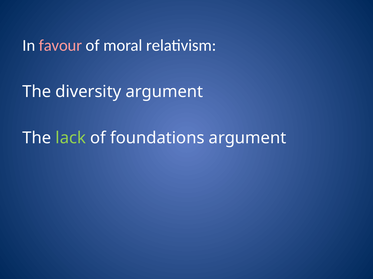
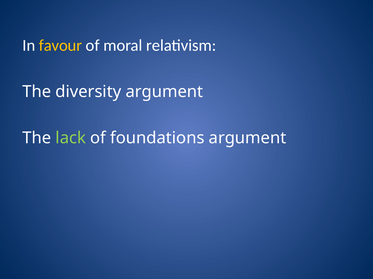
favour colour: pink -> yellow (61, 46)
